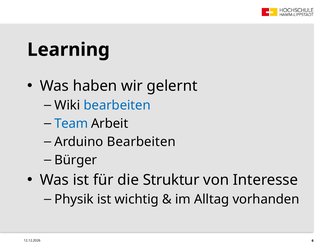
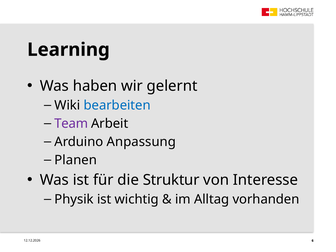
Team colour: blue -> purple (71, 123)
Arduino Bearbeiten: Bearbeiten -> Anpassung (141, 142)
Bürger: Bürger -> Planen (76, 160)
